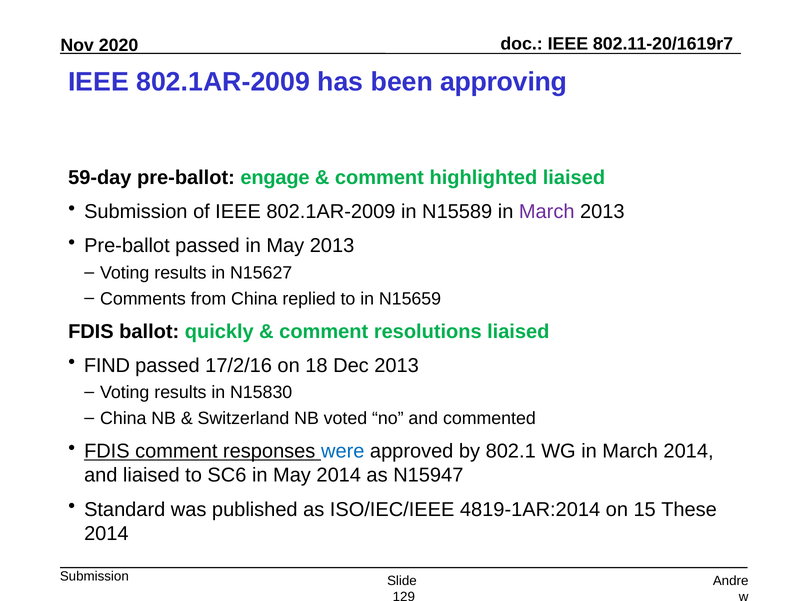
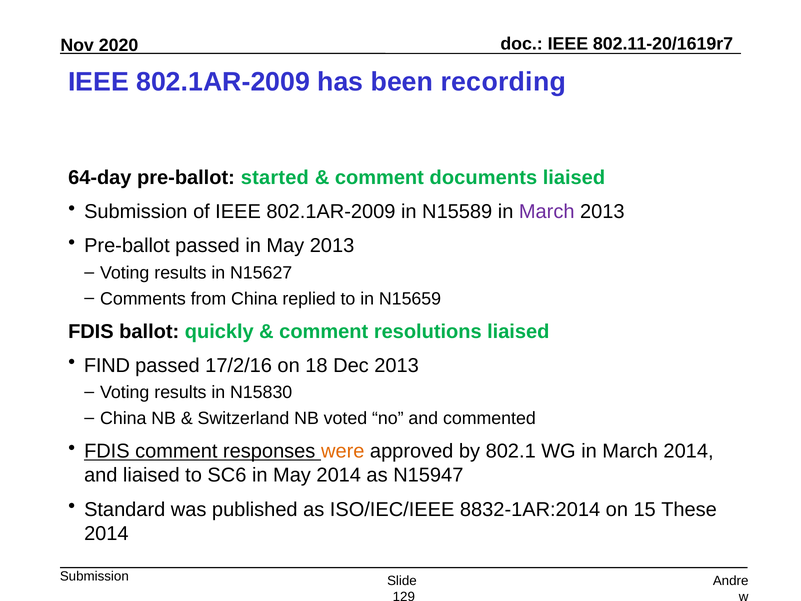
approving: approving -> recording (503, 82)
59-day: 59-day -> 64-day (100, 178)
engage: engage -> started (275, 178)
highlighted: highlighted -> documents (483, 178)
were colour: blue -> orange (343, 451)
4819-1AR:2014: 4819-1AR:2014 -> 8832-1AR:2014 (530, 509)
